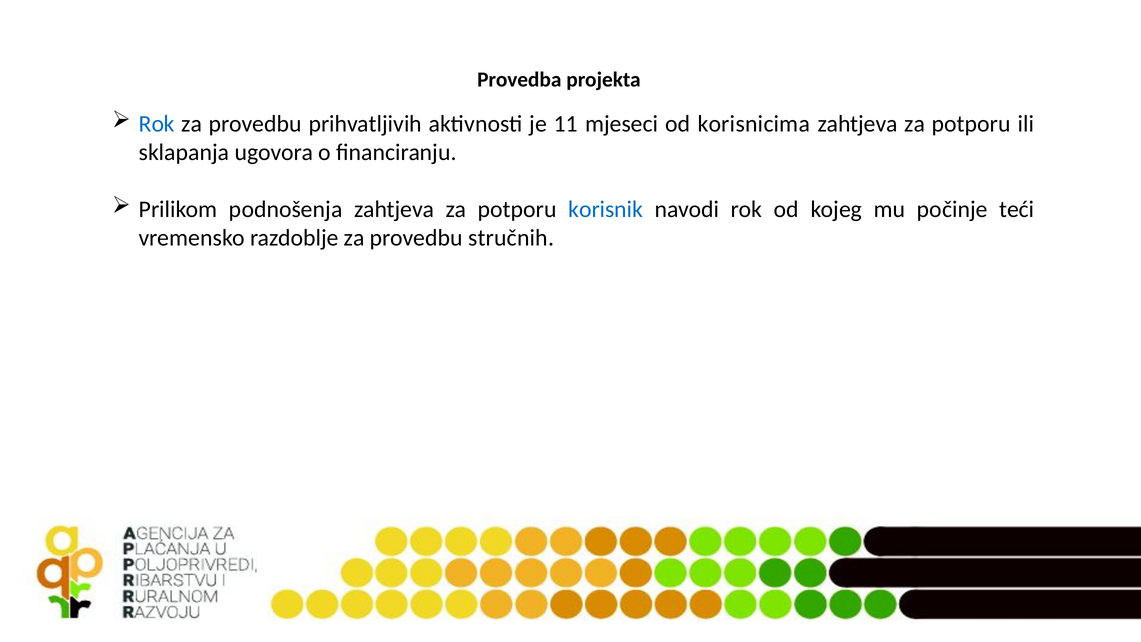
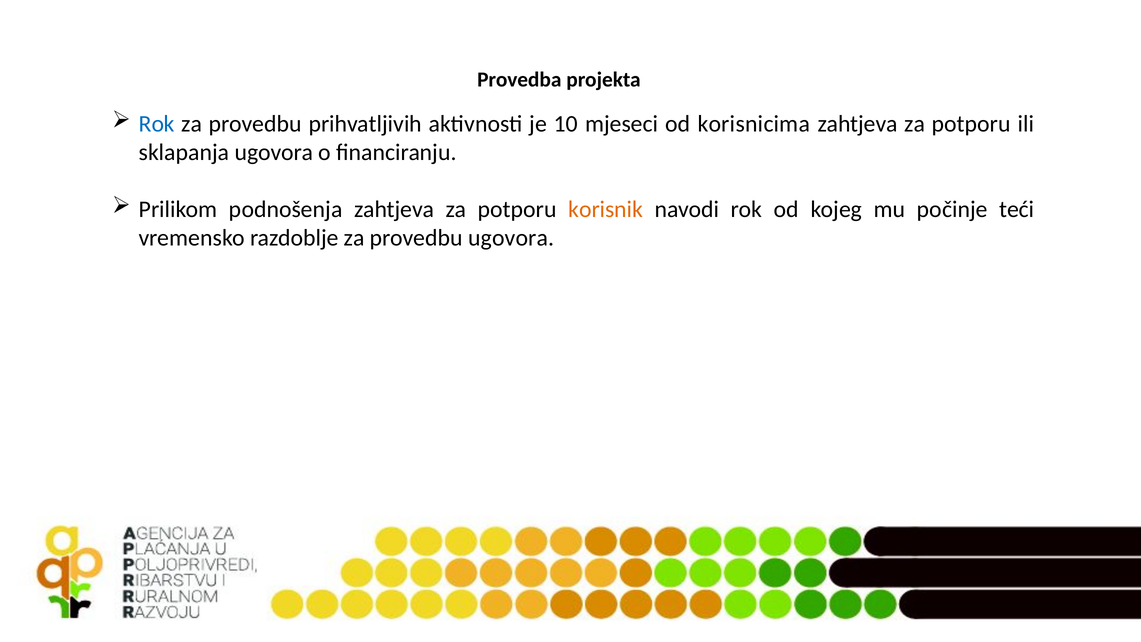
11: 11 -> 10 (566, 124)
korisnik colour: blue -> orange (606, 209)
provedbu stručnih: stručnih -> ugovora (511, 238)
